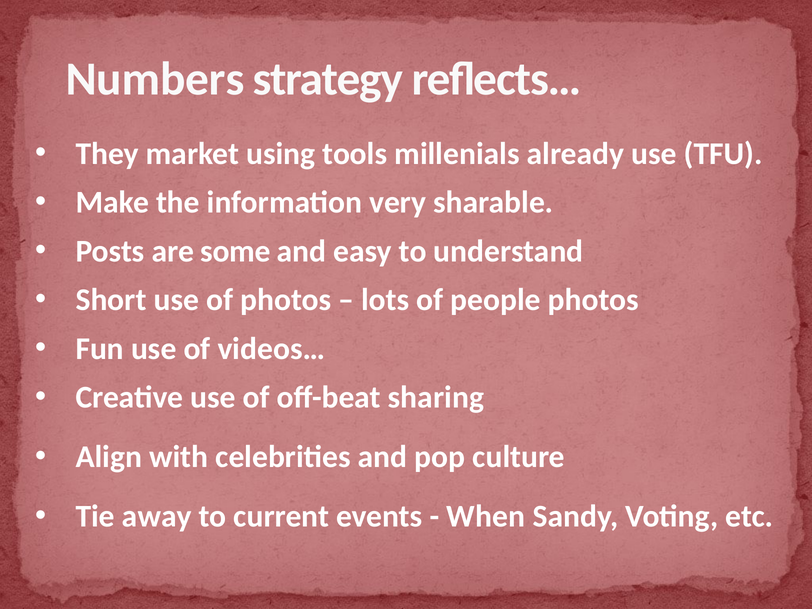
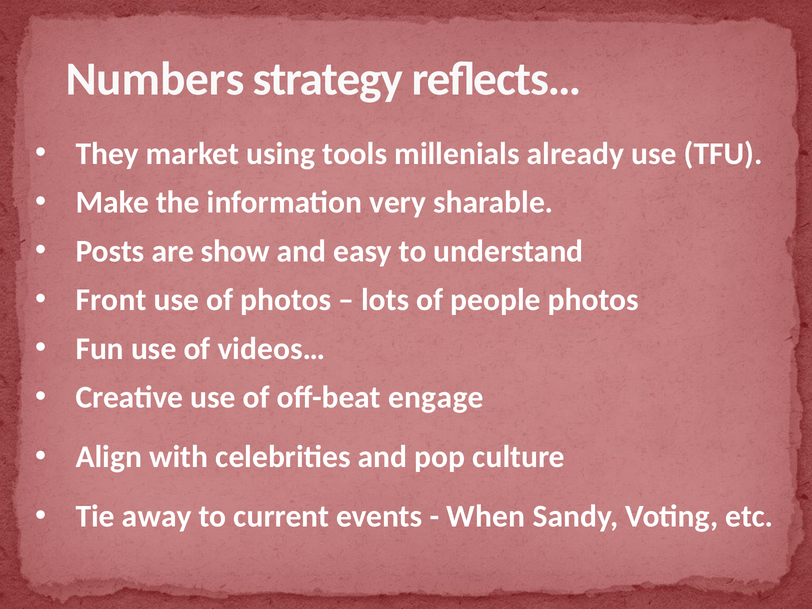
some: some -> show (235, 251)
Short: Short -> Front (111, 300)
sharing: sharing -> engage (436, 397)
